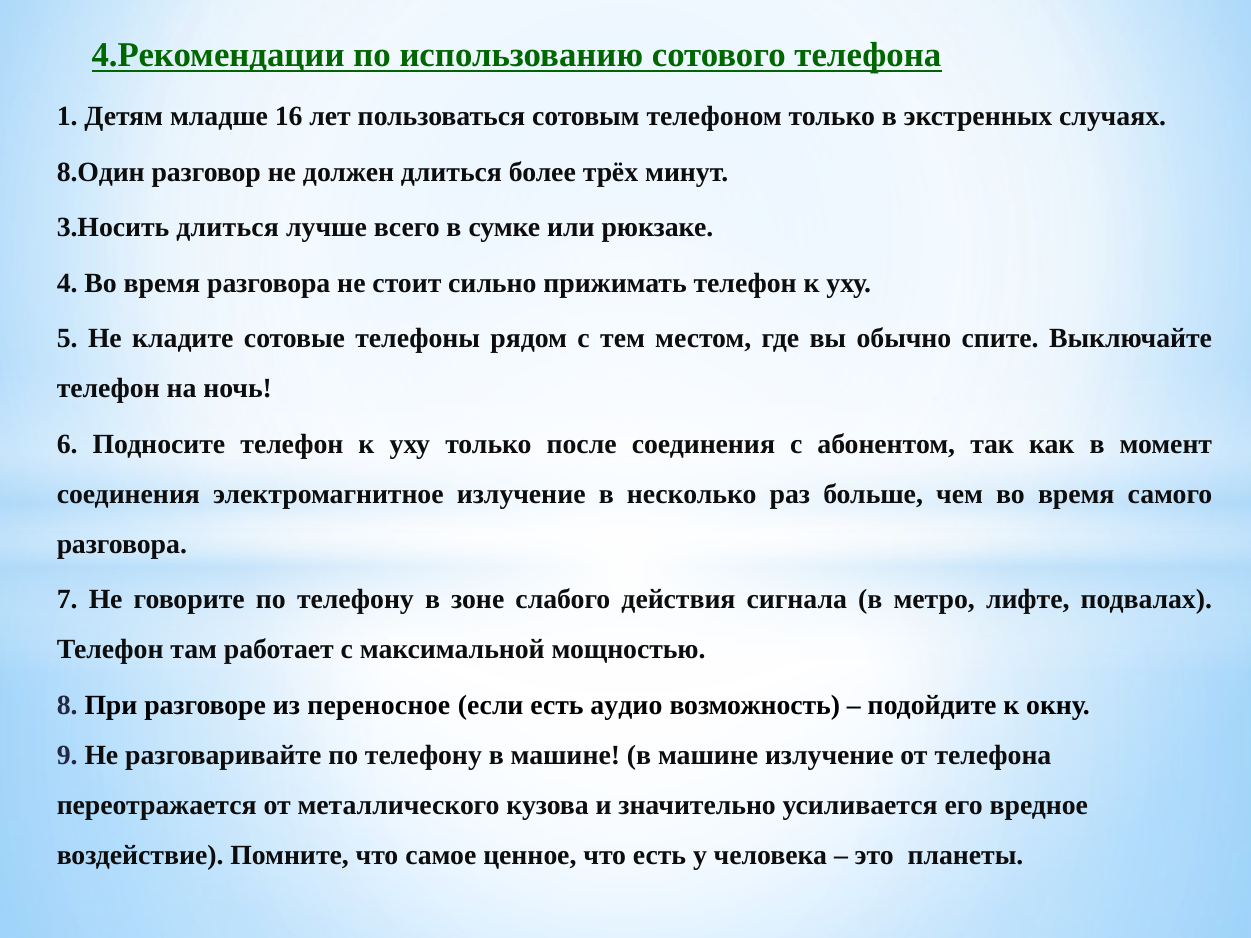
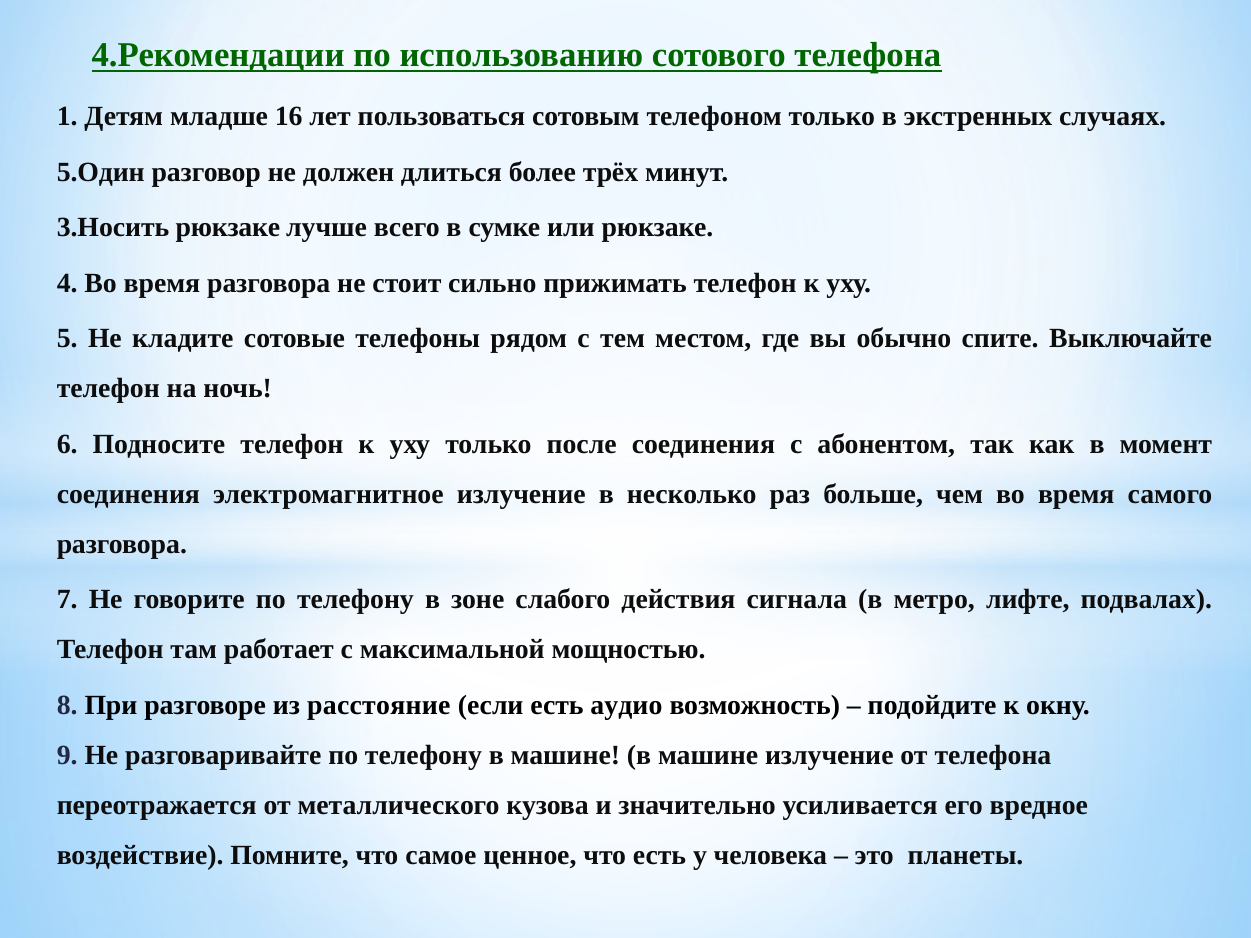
8.Один: 8.Один -> 5.Один (101, 172)
3.Носить длиться: длиться -> рюкзаке (228, 228)
переносное: переносное -> расстояние (379, 705)
